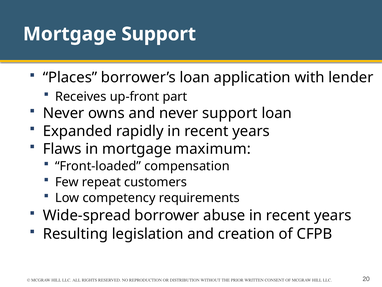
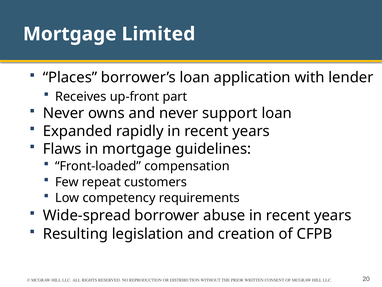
Mortgage Support: Support -> Limited (159, 34)
maximum: maximum -> guidelines (213, 149)
